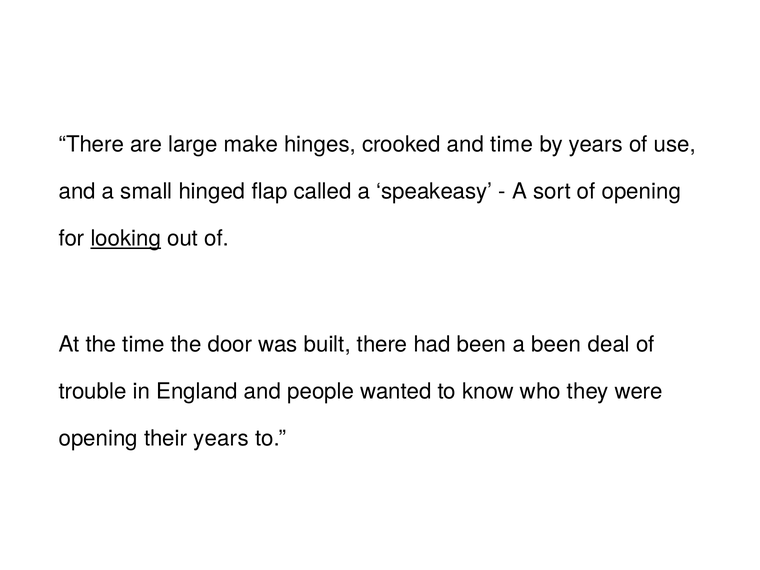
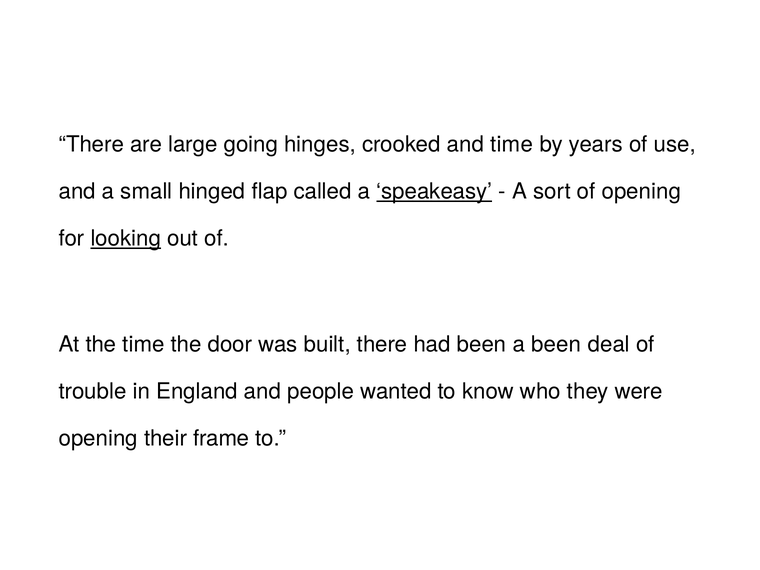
make: make -> going (251, 144)
speakeasy underline: none -> present (434, 192)
their years: years -> frame (221, 438)
